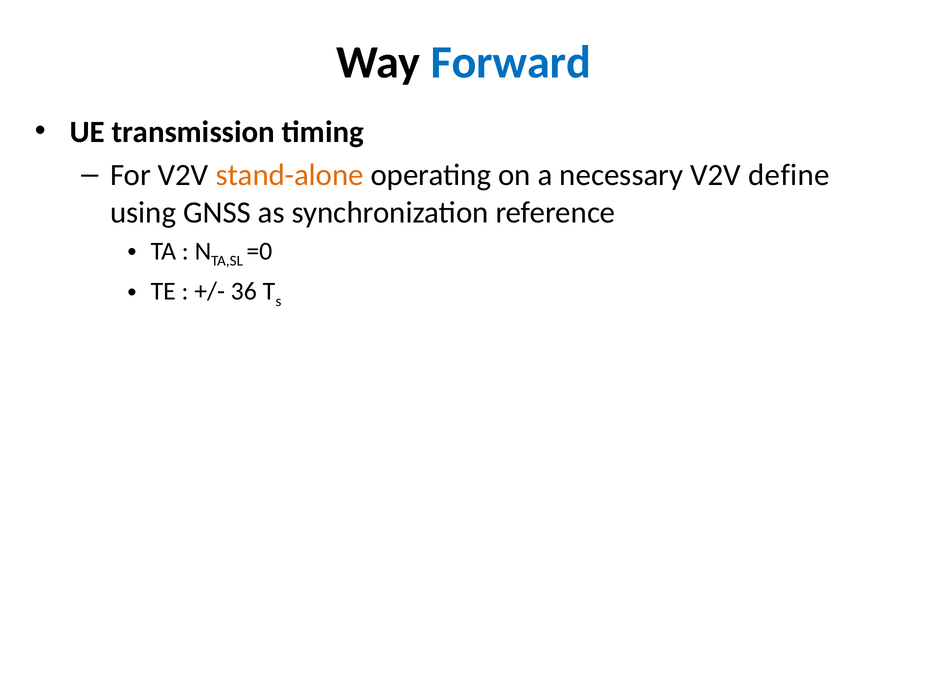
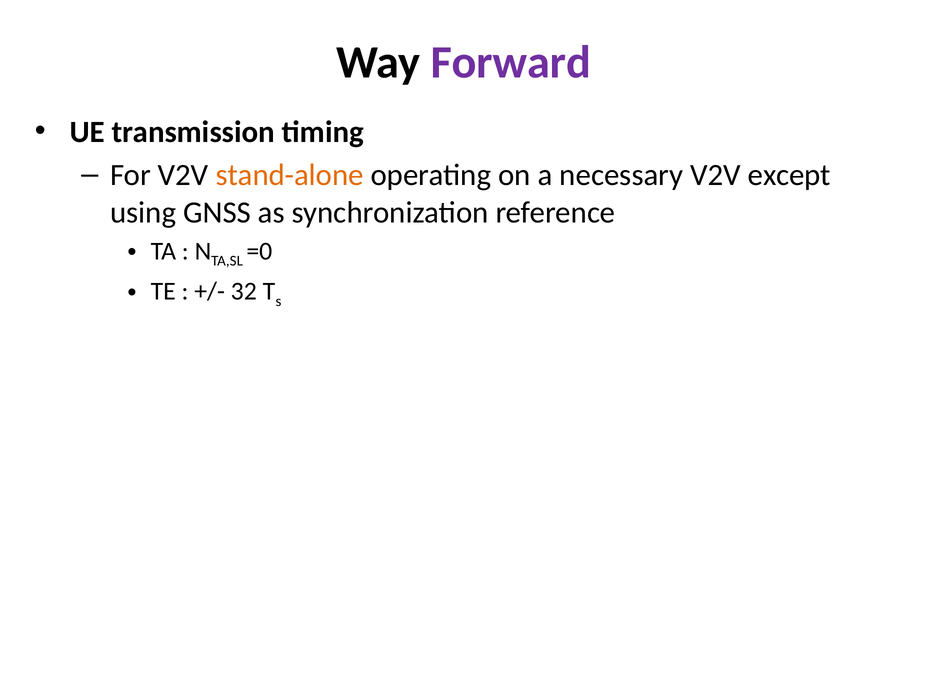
Forward colour: blue -> purple (511, 62)
define: define -> except (789, 175)
36: 36 -> 32 (244, 292)
